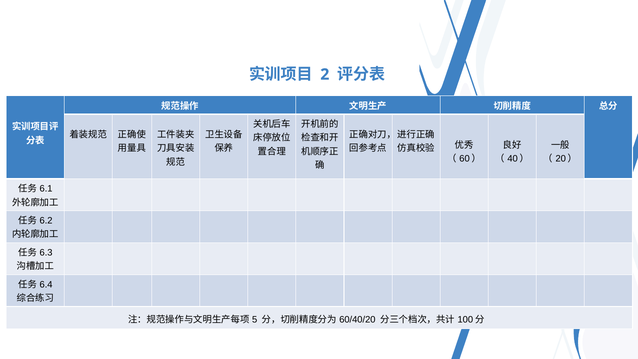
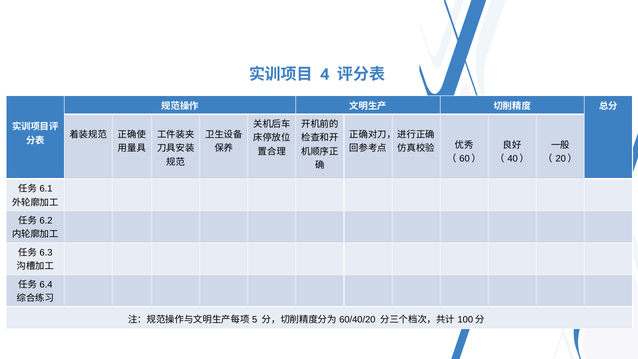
2: 2 -> 4 (325, 74)
